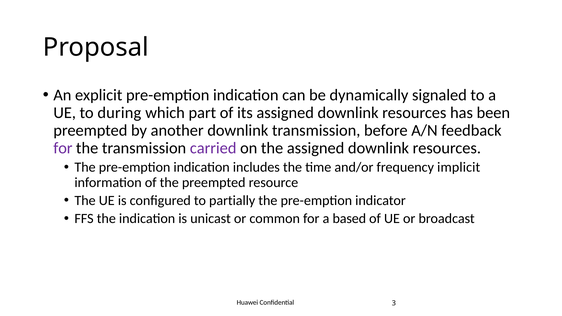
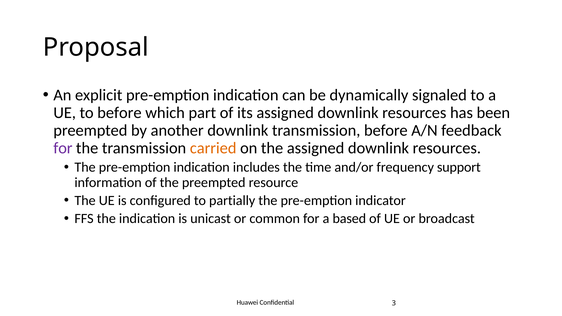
to during: during -> before (119, 113)
carried colour: purple -> orange (213, 148)
implicit: implicit -> support (459, 167)
